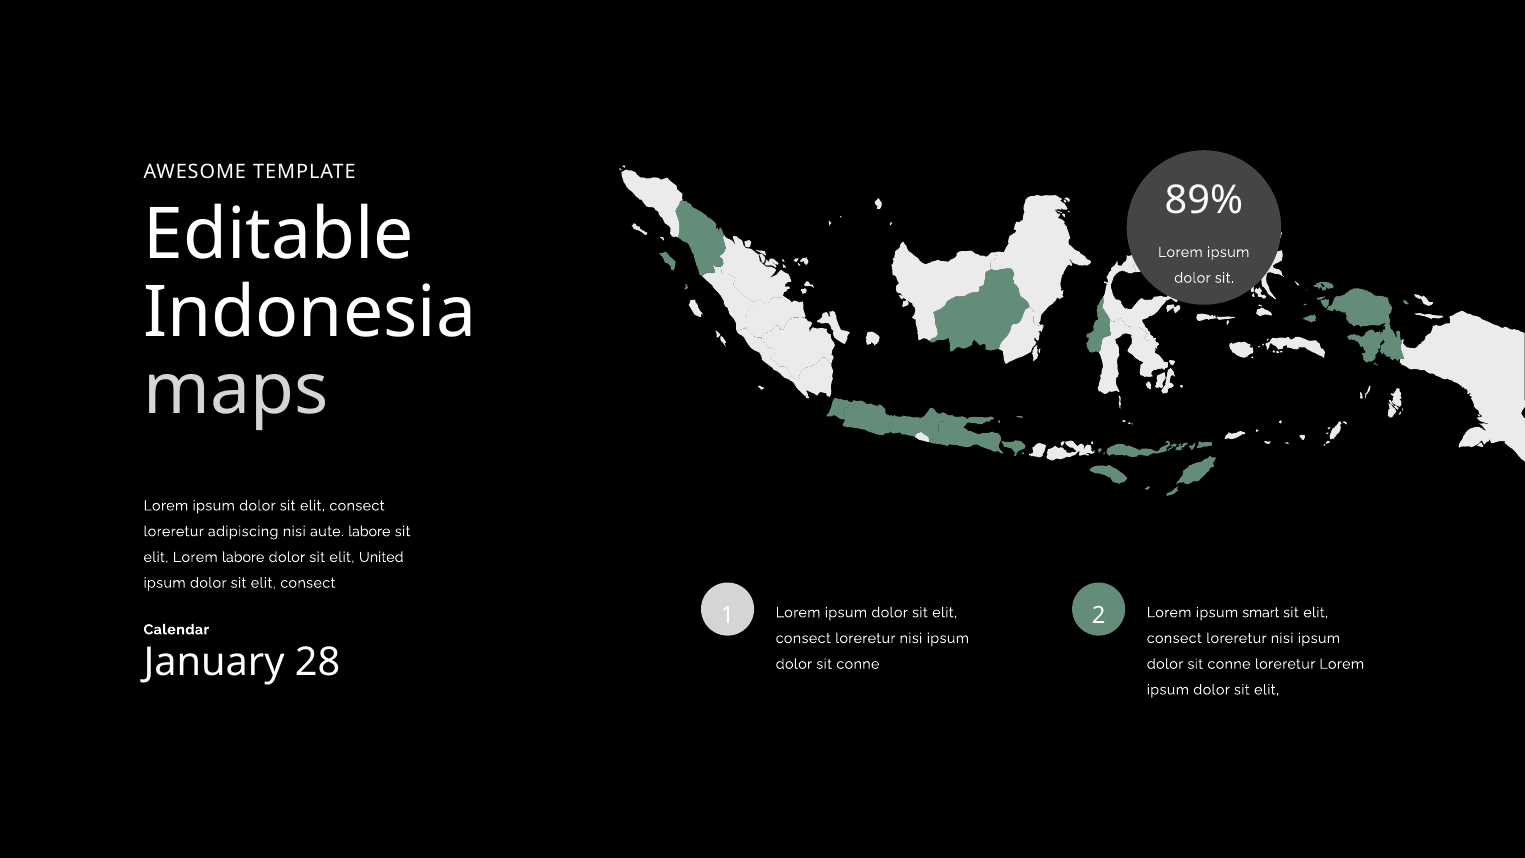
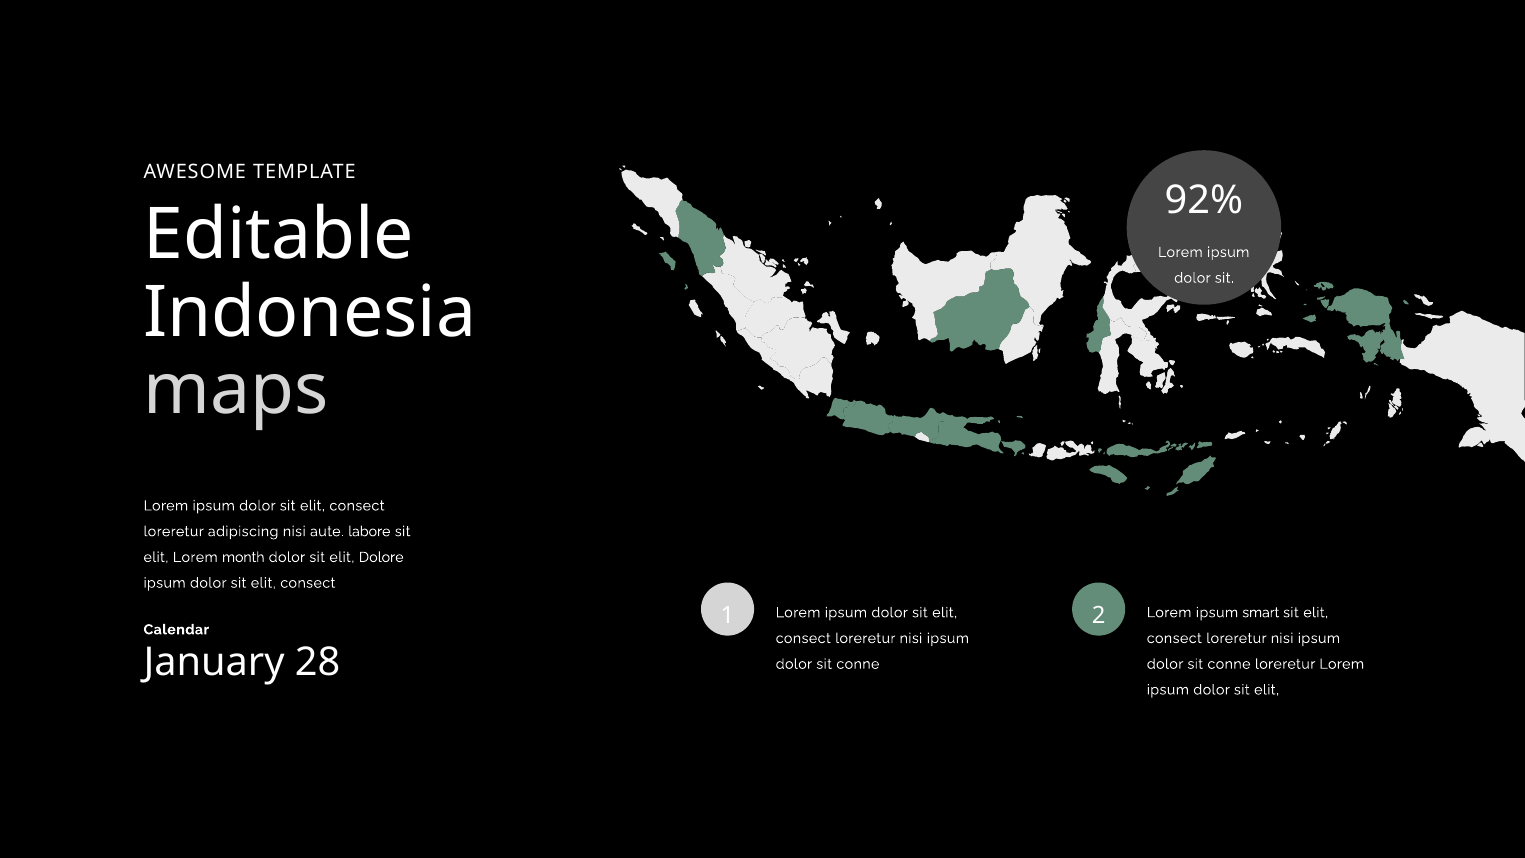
89%: 89% -> 92% (1204, 200)
Lorem labore: labore -> month (243, 557)
United: United -> Dolore (381, 557)
